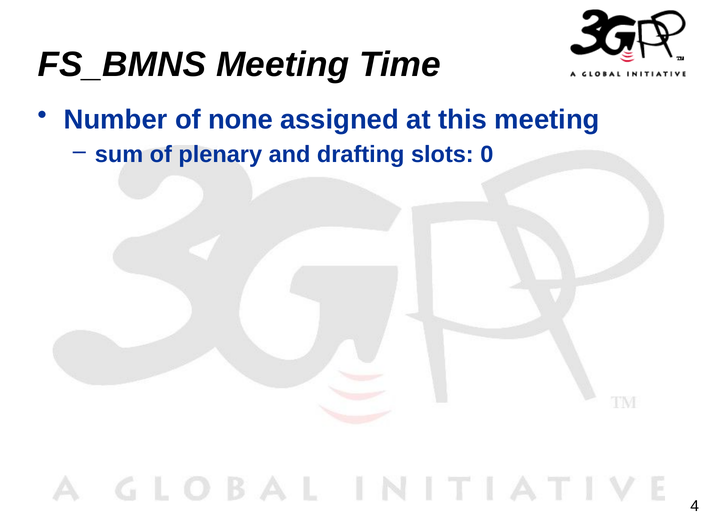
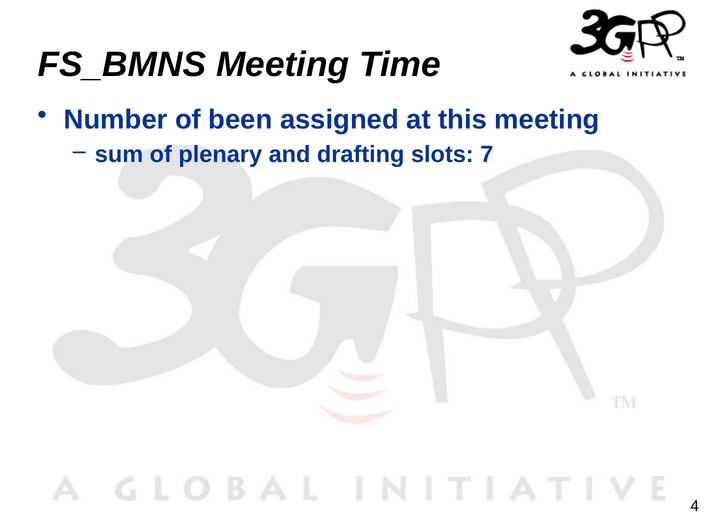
none: none -> been (240, 120)
0: 0 -> 7 (487, 155)
